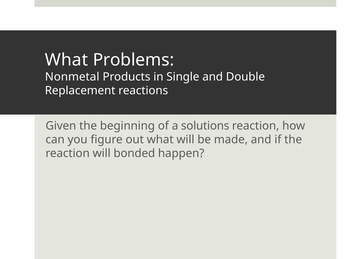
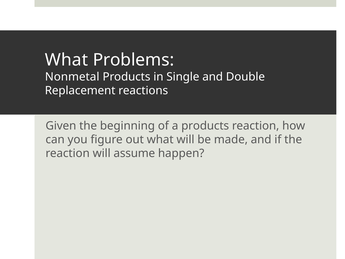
a solutions: solutions -> products (205, 126)
bonded: bonded -> assume (134, 153)
